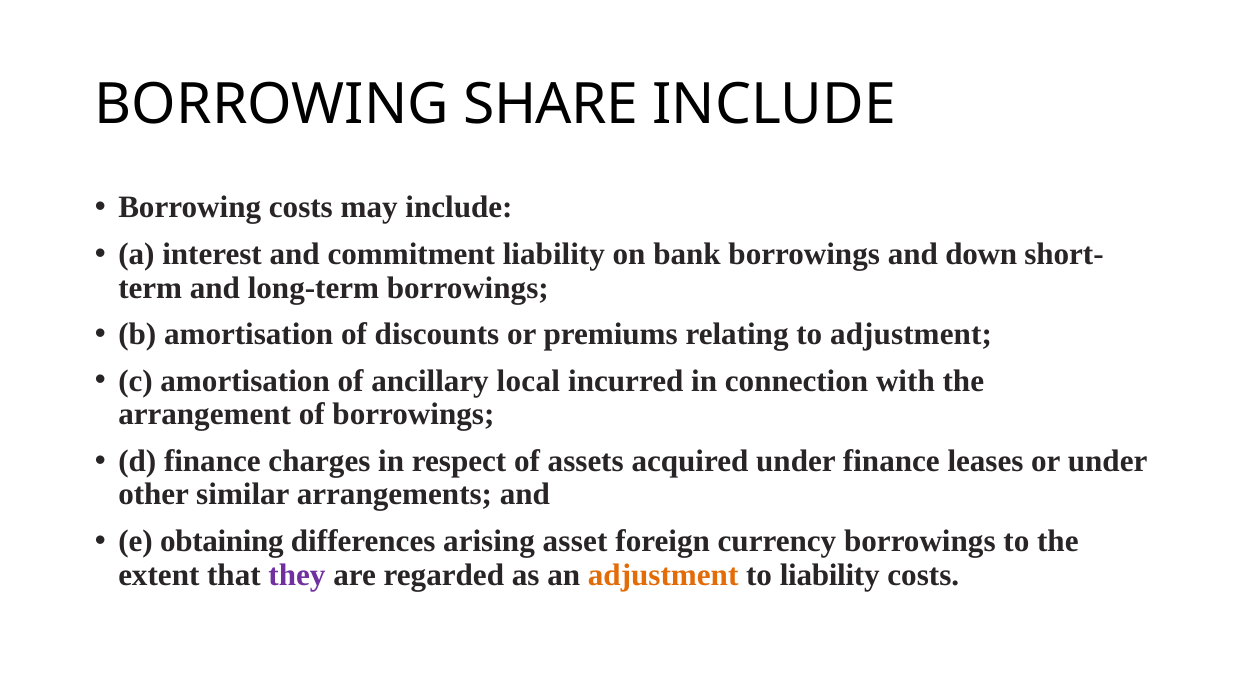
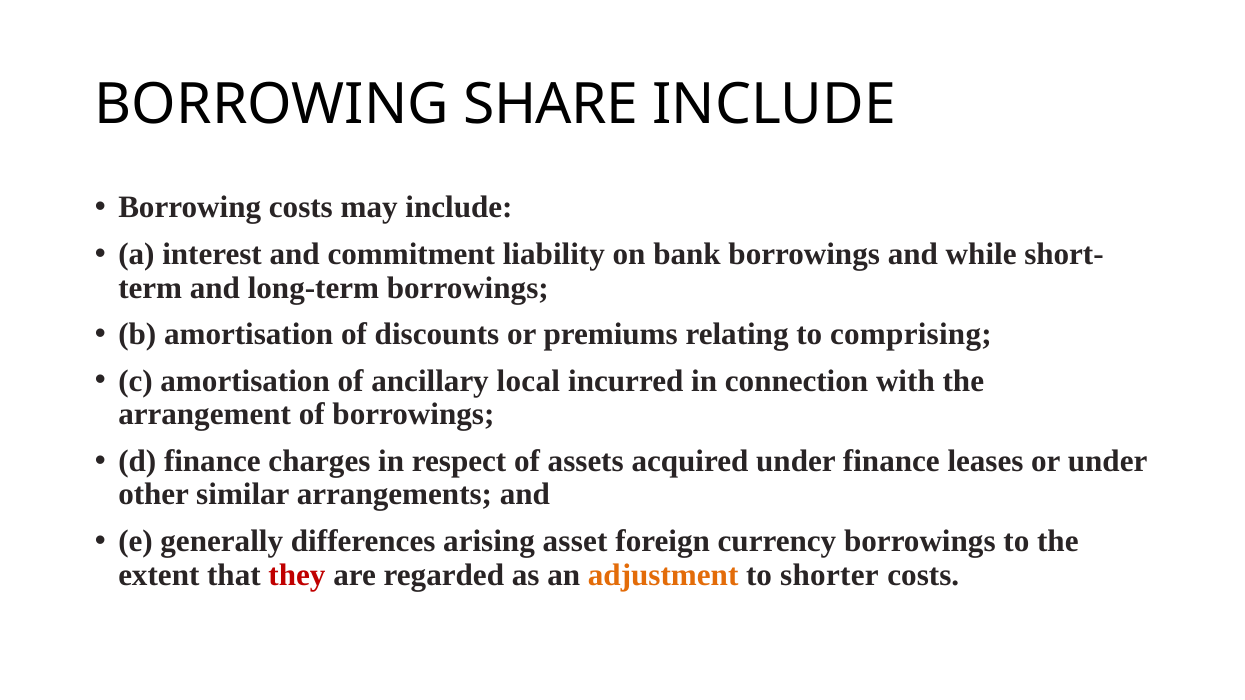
down: down -> while (981, 254)
to adjustment: adjustment -> comprising (911, 334)
obtaining: obtaining -> generally (222, 541)
they colour: purple -> red (297, 575)
to liability: liability -> shorter (829, 575)
